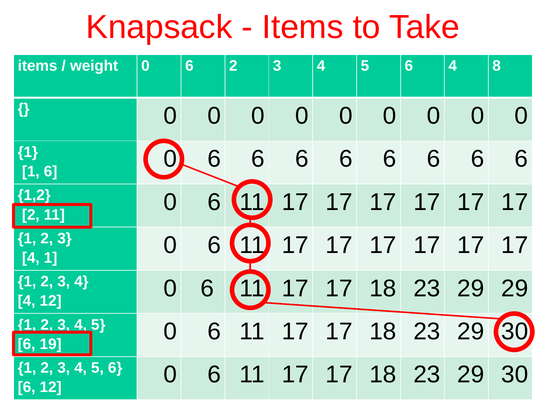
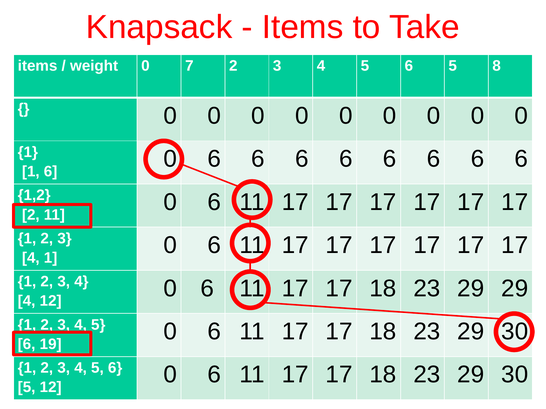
weight 0 6: 6 -> 7 (189, 66)
4: 4 -> 5 (453, 66)
6: 6 -> 5 (27, 388)
